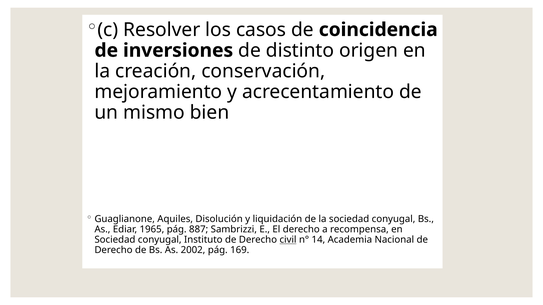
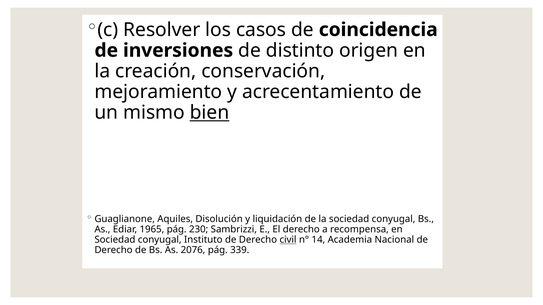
bien underline: none -> present (210, 113)
887: 887 -> 230 (199, 230)
2002: 2002 -> 2076 (193, 250)
169: 169 -> 339 (240, 250)
